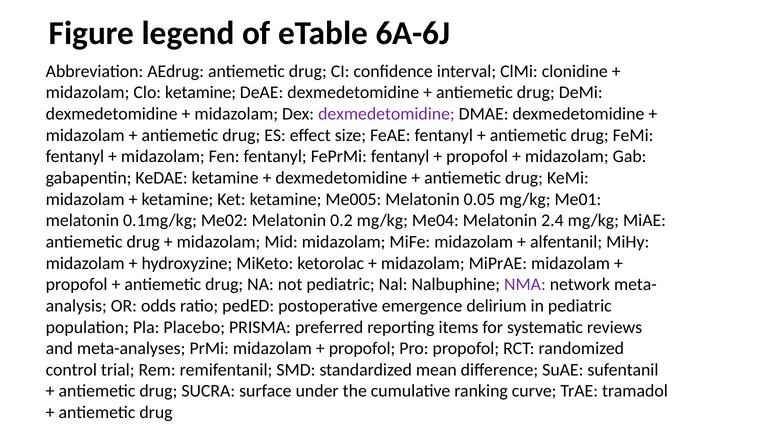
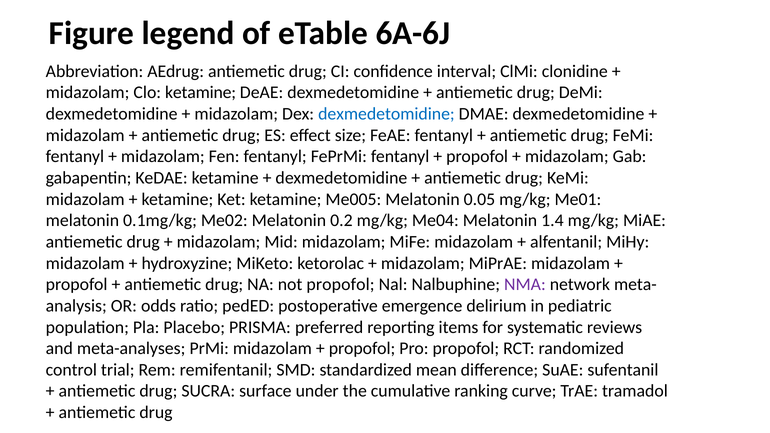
dexmedetomidine colour: purple -> blue (386, 114)
2.4: 2.4 -> 1.4 (552, 221)
not pediatric: pediatric -> propofol (341, 285)
